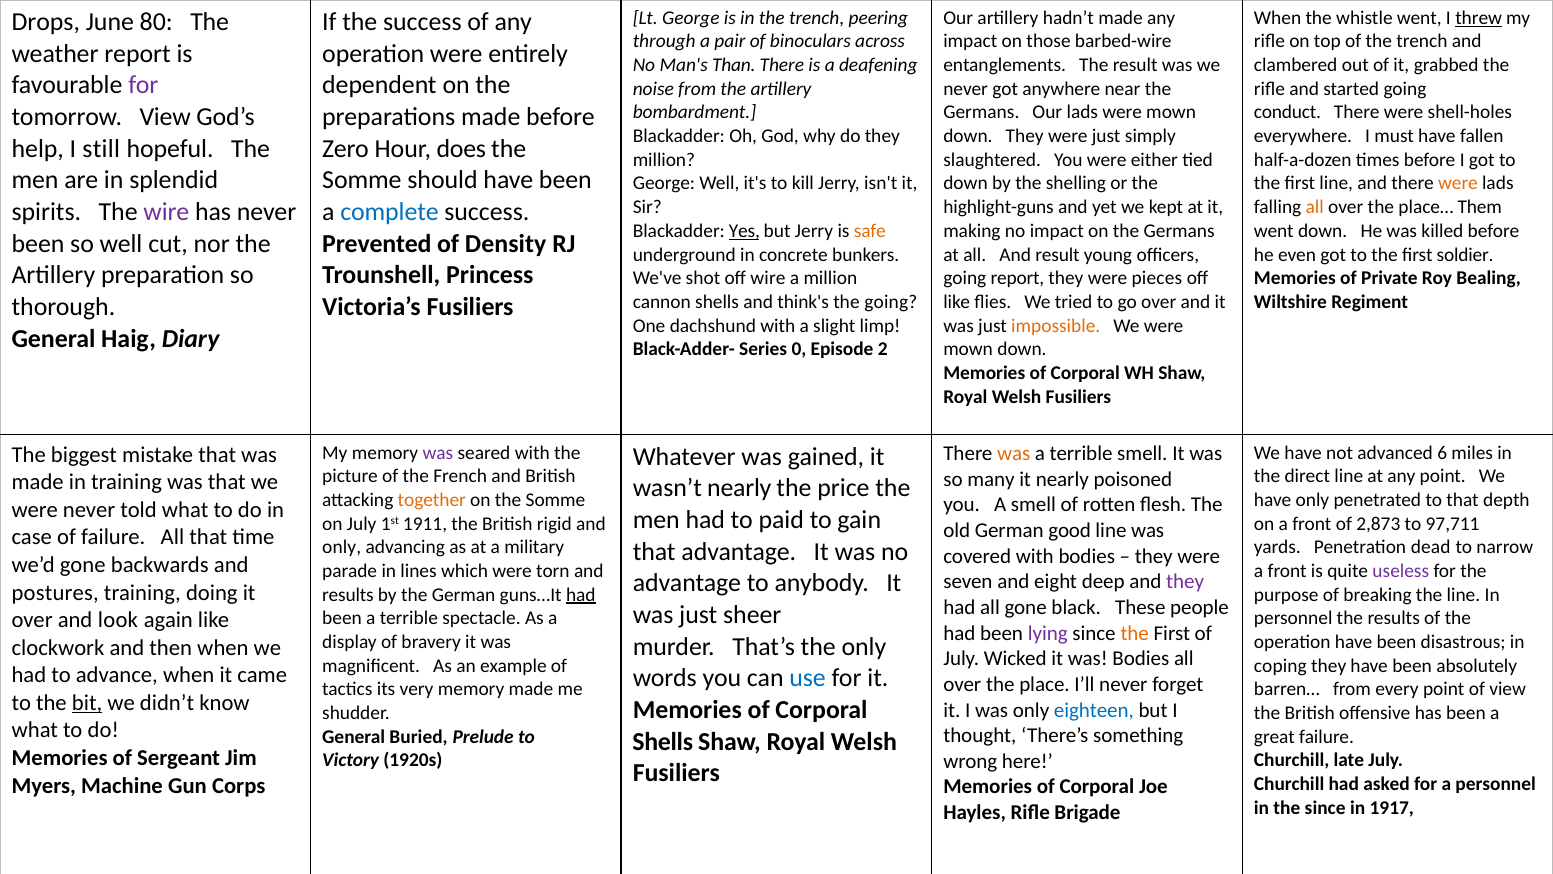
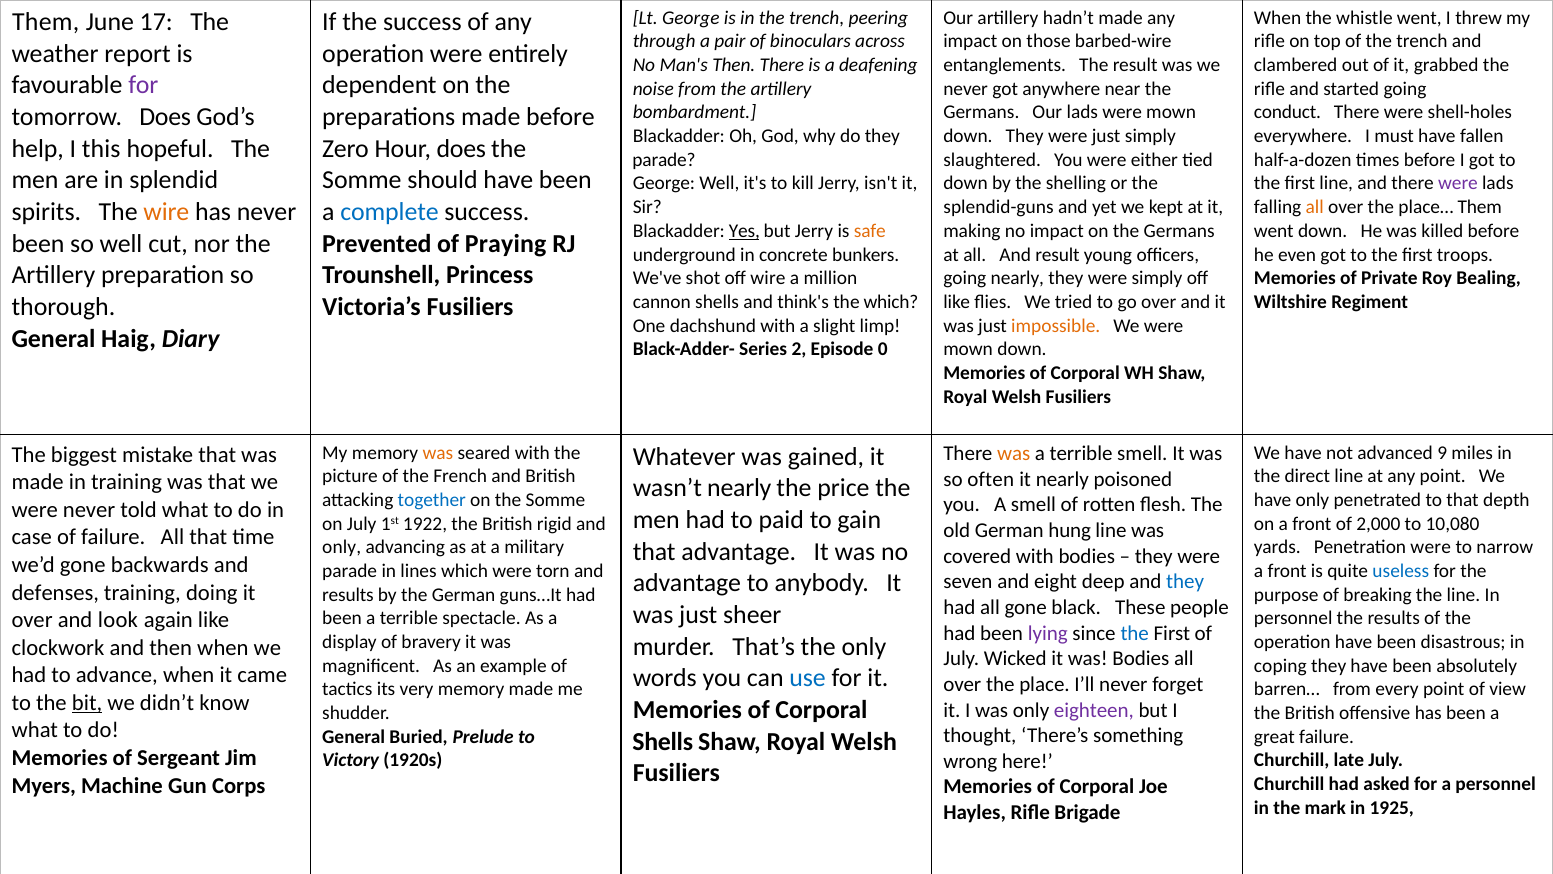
threw underline: present -> none (1479, 18)
Drops: Drops -> Them (46, 22)
80: 80 -> 17 (156, 22)
Man's Than: Than -> Then (734, 65)
tomorrow View: View -> Does (165, 117)
still: still -> this (101, 149)
million: million -> parade (664, 160)
were colour: orange -> purple (1458, 183)
highlight-guns: highlight-guns -> splendid-guns (999, 207)
wire colour: purple -> orange (166, 212)
Density: Density -> Praying (506, 243)
soldier: soldier -> troops (1465, 254)
going report: report -> nearly (1017, 278)
were pieces: pieces -> simply (1157, 278)
the going: going -> which (891, 302)
0: 0 -> 2 (799, 349)
2: 2 -> 0 (883, 349)
was colour: purple -> orange (438, 452)
6: 6 -> 9 (1442, 452)
many: many -> often (991, 479)
together colour: orange -> blue (432, 500)
1911: 1911 -> 1922 (425, 523)
2,873: 2,873 -> 2,000 (1378, 523)
97,711: 97,711 -> 10,080 (1453, 523)
good: good -> hung (1070, 530)
Penetration dead: dead -> were (1431, 547)
useless colour: purple -> blue (1401, 571)
they colour: purple -> blue (1185, 582)
postures: postures -> defenses (55, 592)
had underline: present -> none (581, 594)
the colour: orange -> blue (1135, 633)
eighteen colour: blue -> purple (1094, 710)
the since: since -> mark (1325, 807)
1917: 1917 -> 1925 (1392, 807)
